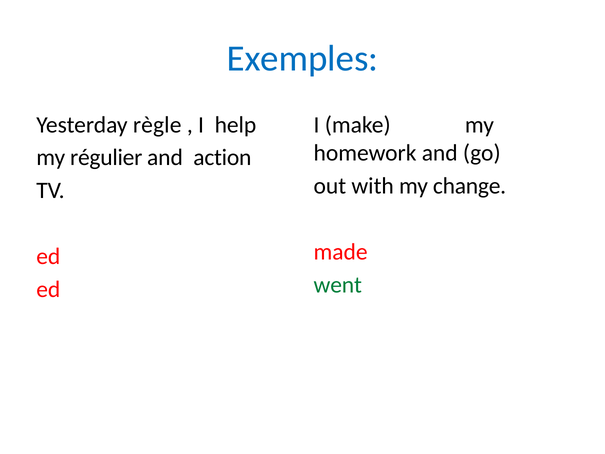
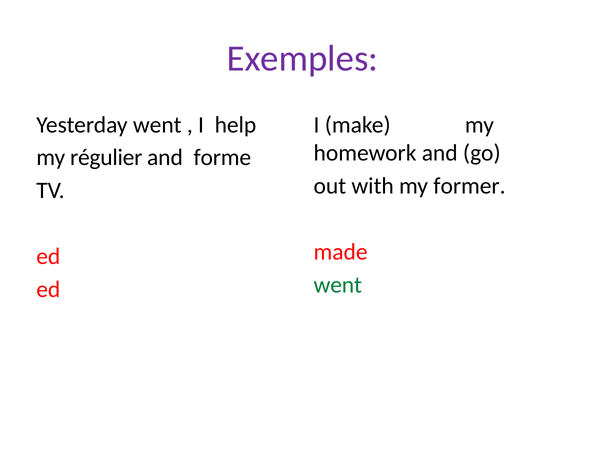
Exemples colour: blue -> purple (302, 59)
Yesterday règle: règle -> went (157, 125)
action: action -> forme (222, 158)
change: change -> former (469, 186)
